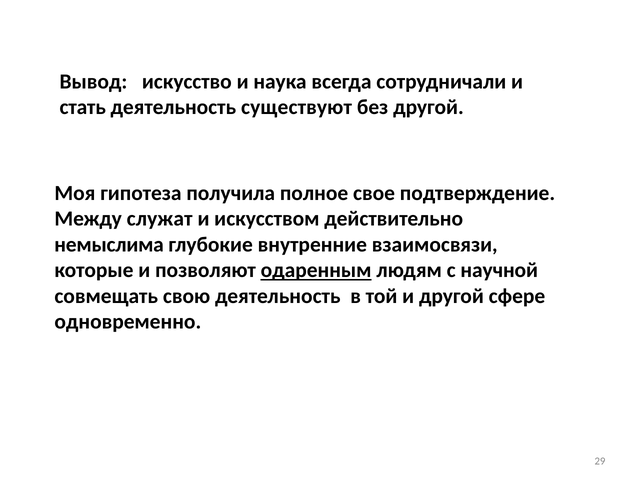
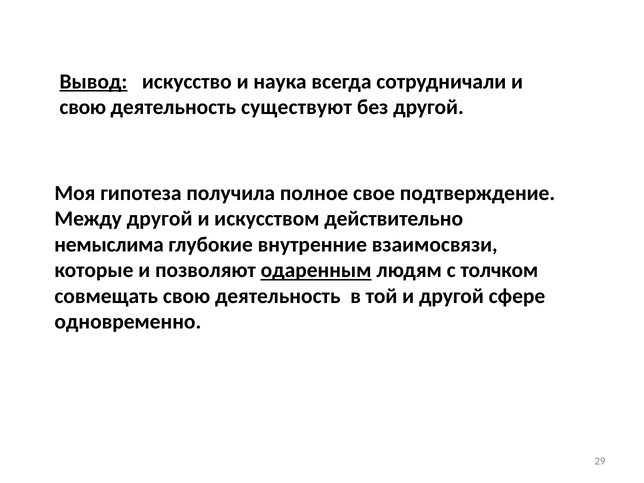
Вывод underline: none -> present (93, 82)
стать: стать -> свою (83, 107)
Между служат: служат -> другой (160, 219)
научной: научной -> толчком (499, 270)
